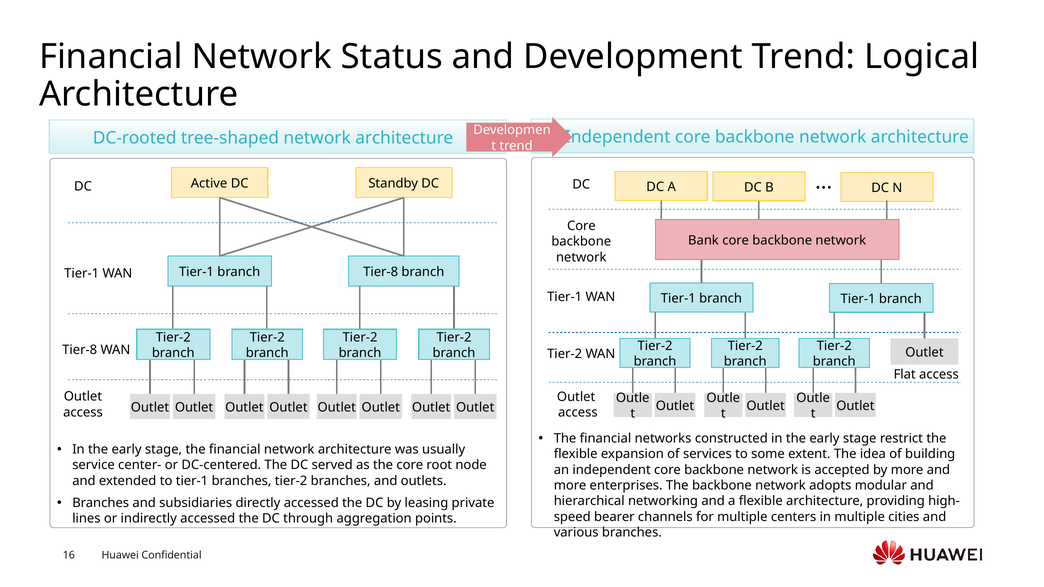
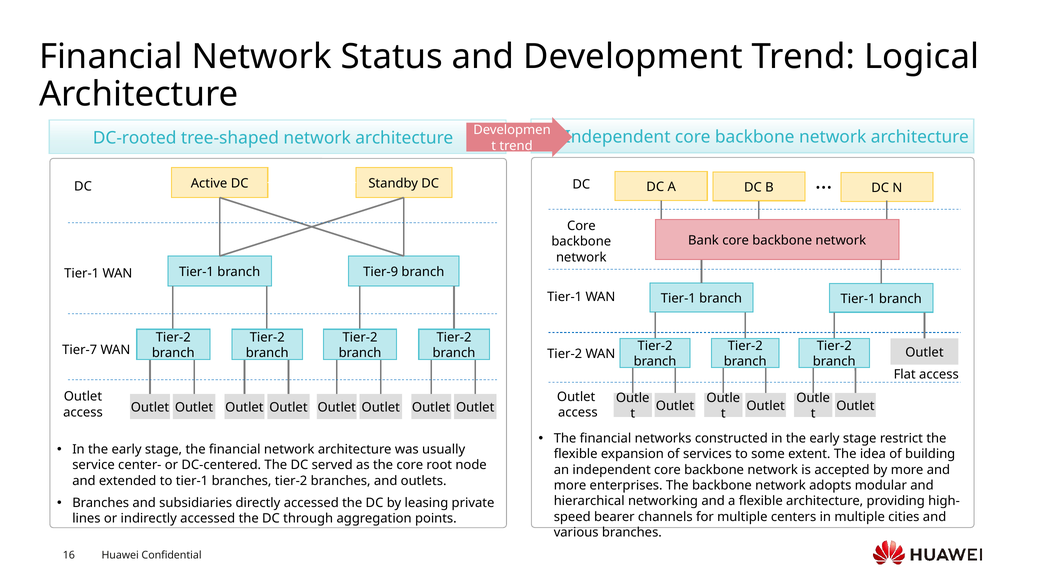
branch Tier-8: Tier-8 -> Tier-9 (381, 272)
Tier-8: Tier-8 -> Tier-7 (80, 350)
